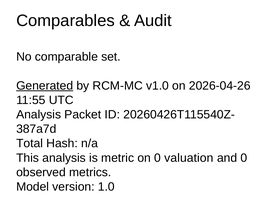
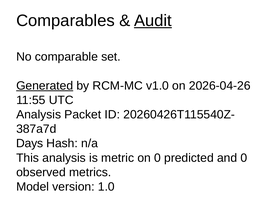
Audit underline: none -> present (153, 21)
Total: Total -> Days (30, 144)
valuation: valuation -> predicted (189, 158)
